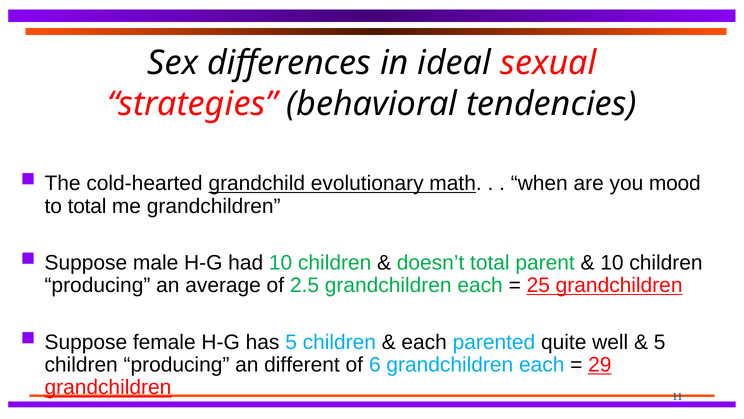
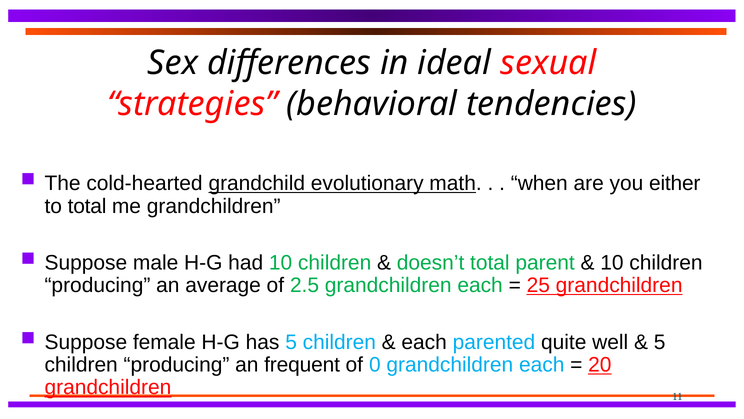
mood: mood -> either (675, 183)
different: different -> frequent (302, 364)
6: 6 -> 0 (375, 364)
29: 29 -> 20 (600, 364)
